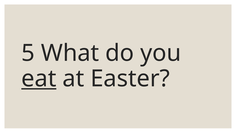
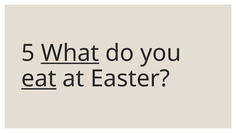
What underline: none -> present (70, 53)
